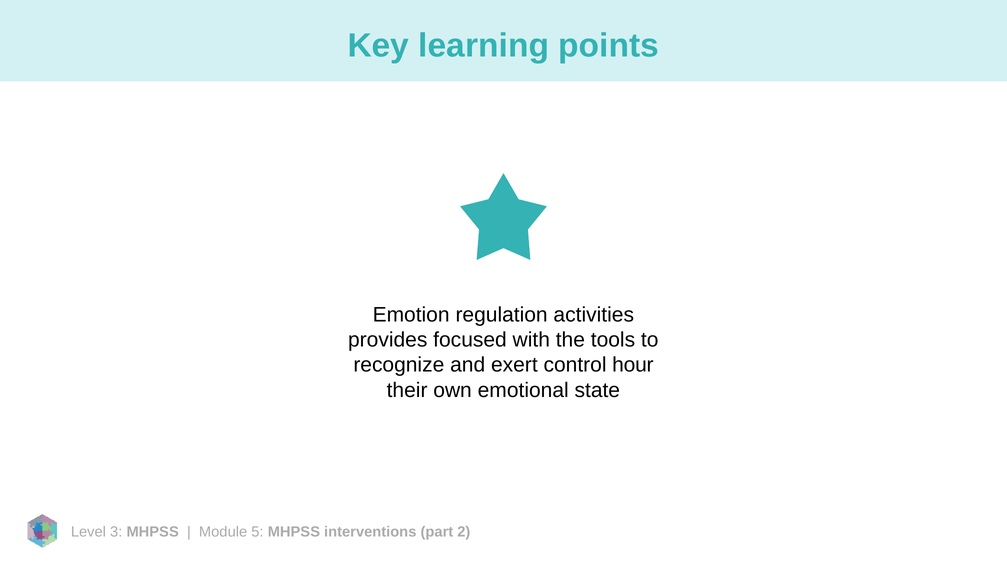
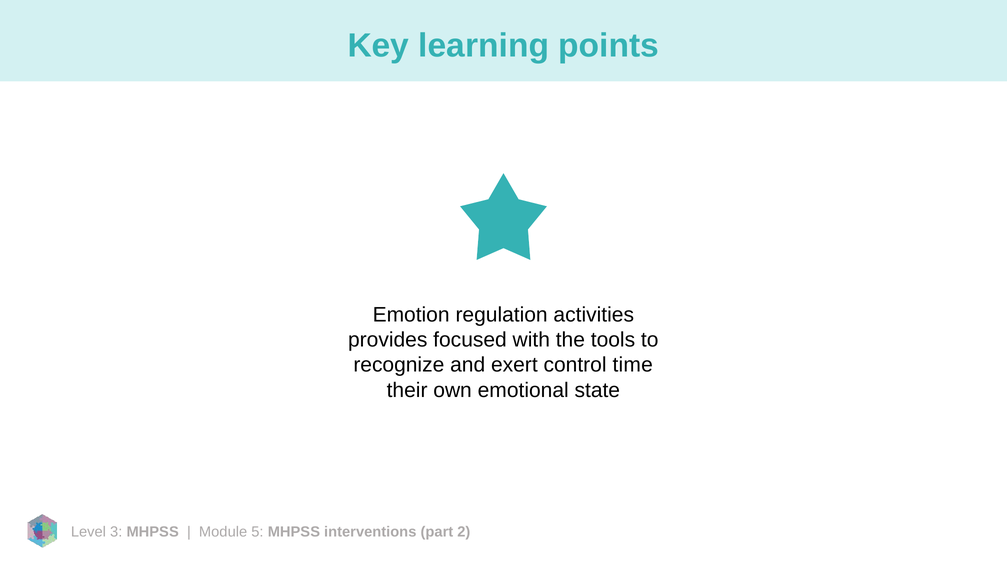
hour: hour -> time (633, 365)
